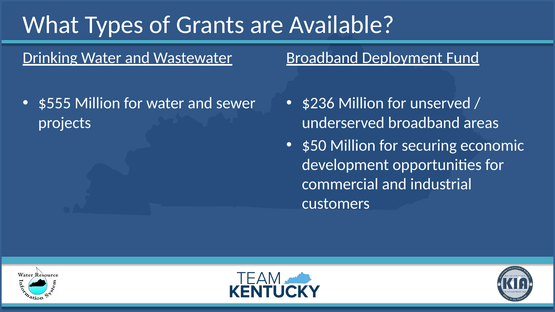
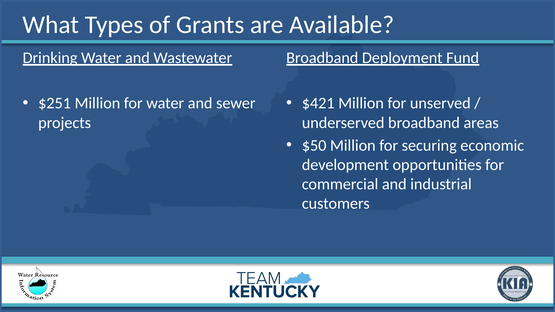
$555: $555 -> $251 (55, 103)
$236: $236 -> $421 (318, 103)
